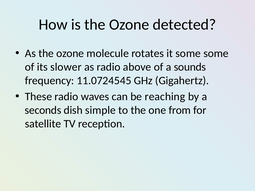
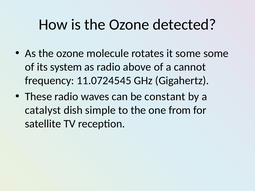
slower: slower -> system (66, 67)
sounds: sounds -> cannot (190, 67)
reaching: reaching -> constant (165, 97)
seconds: seconds -> catalyst (43, 110)
